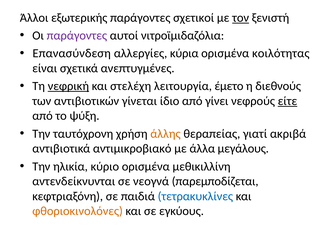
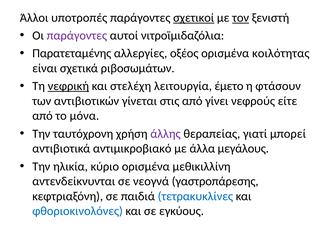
εξωτερικής: εξωτερικής -> υποτροπές (79, 18)
σχετικοί underline: none -> present (194, 18)
Επανασύνδεση: Επανασύνδεση -> Παρατεταμένης (72, 53)
κύρια: κύρια -> οξέος (184, 53)
ανεπτυγμένες: ανεπτυγμένες -> ριβοσωμάτων (138, 68)
διεθνούς: διεθνούς -> φτάσουν (278, 86)
ίδιο: ίδιο -> στις (170, 101)
είτε underline: present -> none (287, 101)
ψύξη: ψύξη -> μόνα (84, 116)
άλλης colour: orange -> purple (165, 134)
ακριβά: ακριβά -> μπορεί (288, 134)
παρεμποδίζεται: παρεμποδίζεται -> γαστροπάρεσης (215, 182)
φθοριοκινολόνες colour: orange -> blue (78, 211)
